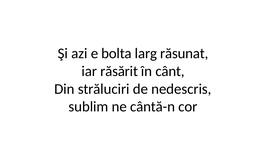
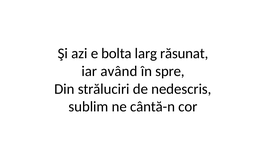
răsărit: răsărit -> având (119, 71)
cânt: cânt -> spre (170, 71)
